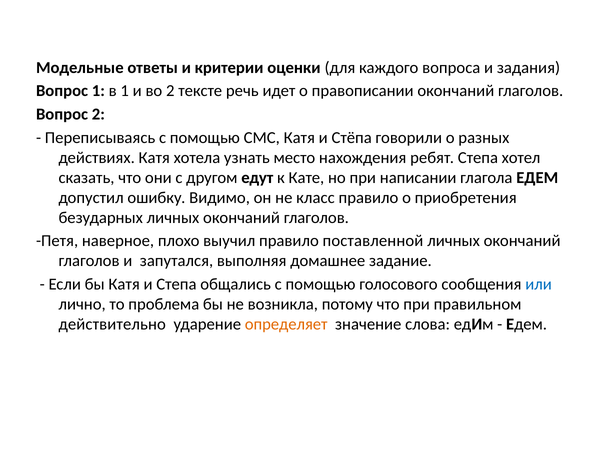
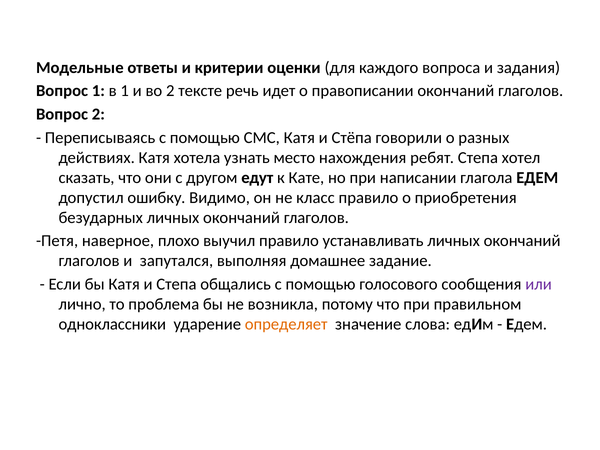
поставленной: поставленной -> устанавливать (373, 241)
или colour: blue -> purple (539, 284)
действительно: действительно -> одноклассники (112, 324)
